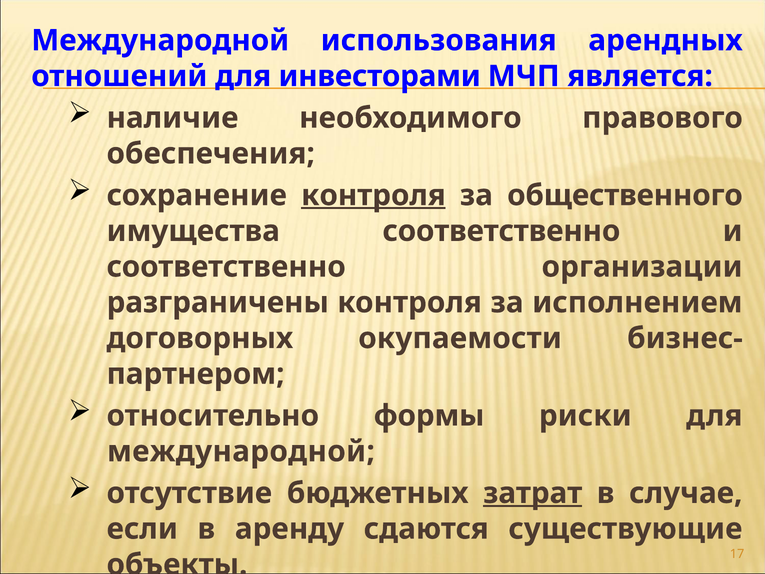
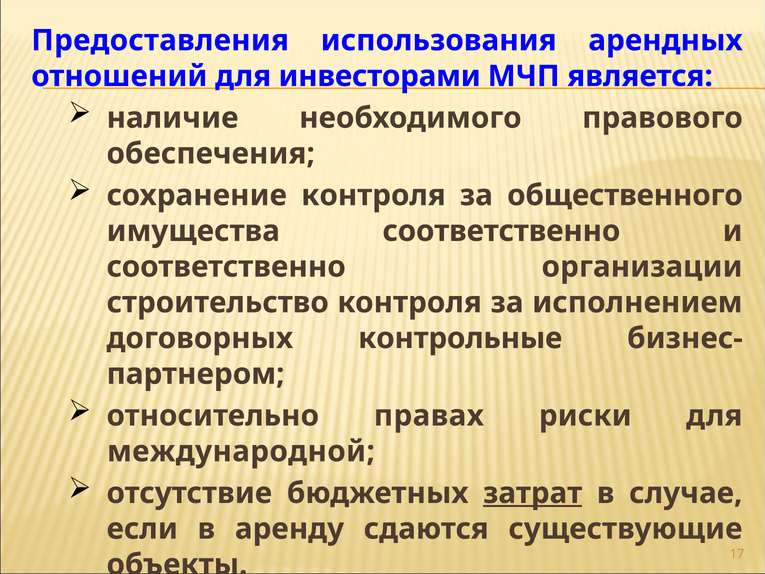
Международной: Международной -> Предоставления (160, 40)
контроля underline: present -> none (373, 195)
разграничены: разграничены -> строительство (218, 302)
окупаемости: окупаемости -> контрольные (460, 338)
формы: формы -> правах (429, 416)
